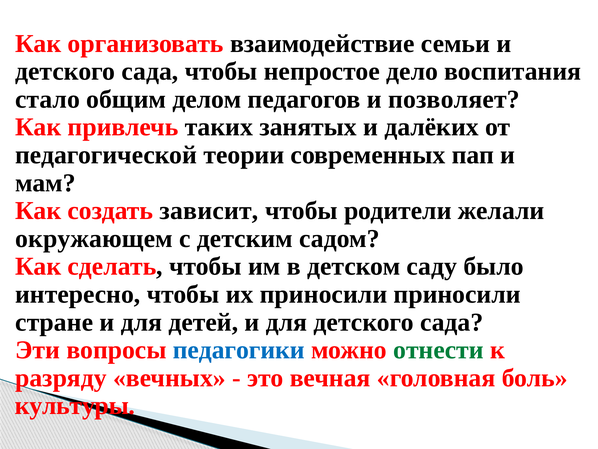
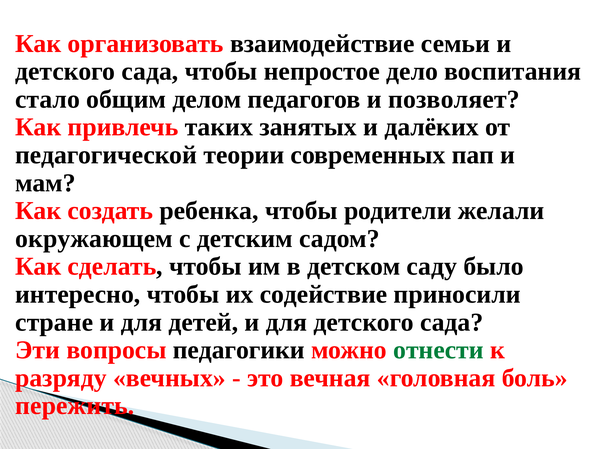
зависит: зависит -> ребенка (209, 211)
их приносили: приносили -> содействие (324, 294)
педагогики colour: blue -> black (239, 350)
культуры: культуры -> пережить (75, 405)
